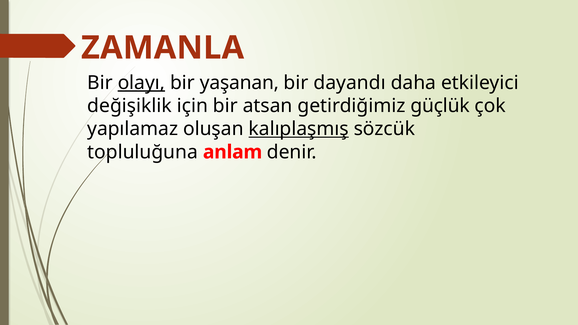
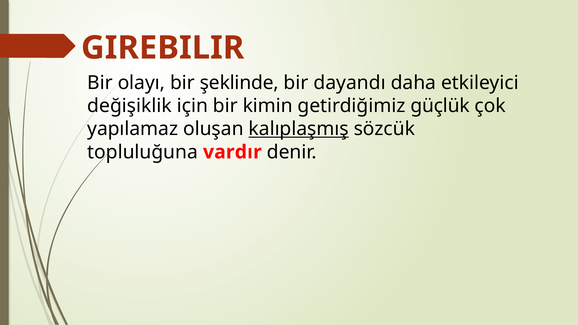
ZAMANLA: ZAMANLA -> GIREBILIR (163, 48)
olayı underline: present -> none (141, 83)
yaşanan: yaşanan -> şeklinde (239, 83)
atsan: atsan -> kimin (268, 106)
anlam: anlam -> vardır (232, 152)
